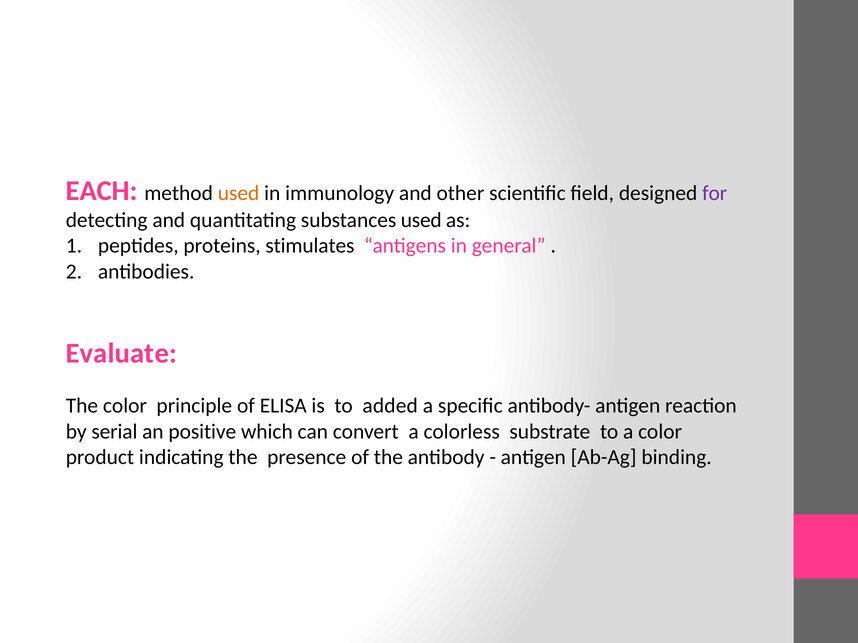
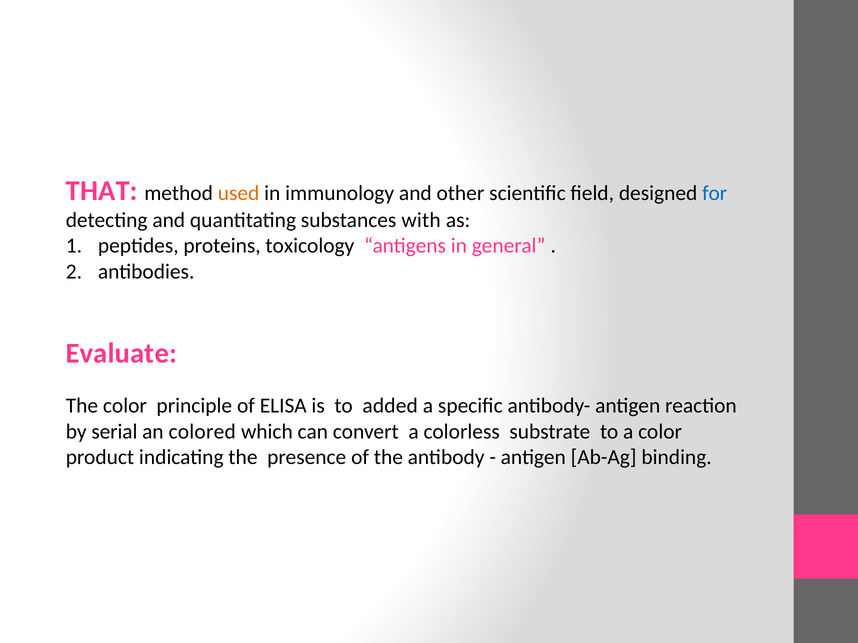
EACH: EACH -> THAT (102, 191)
for colour: purple -> blue (715, 193)
substances used: used -> with (421, 220)
stimulates: stimulates -> toxicology (310, 246)
positive: positive -> colored (202, 432)
